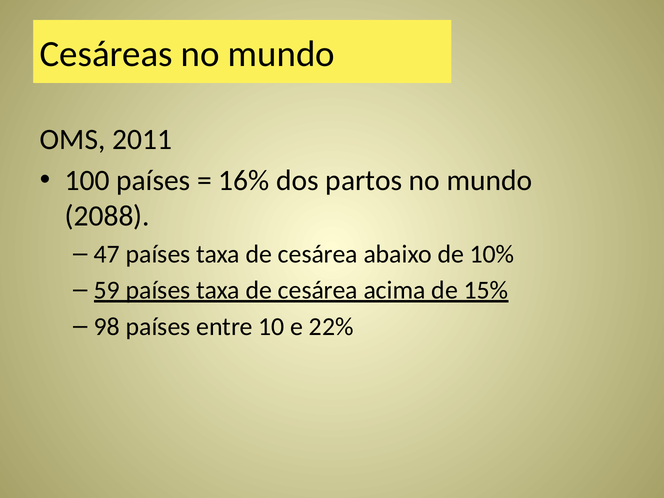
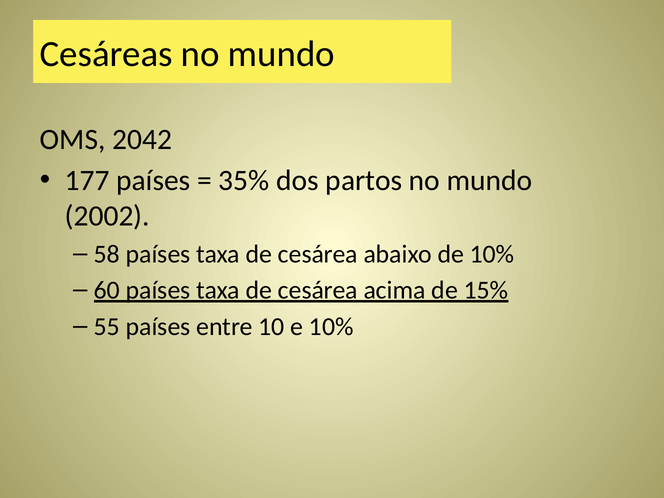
2011: 2011 -> 2042 (142, 139)
100: 100 -> 177 (87, 181)
16%: 16% -> 35% (244, 181)
2088: 2088 -> 2002 (107, 216)
47: 47 -> 58 (107, 254)
59: 59 -> 60 (107, 290)
98: 98 -> 55 (107, 327)
e 22%: 22% -> 10% (331, 327)
